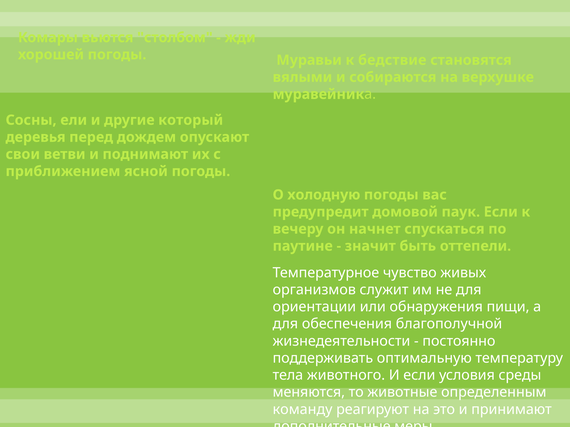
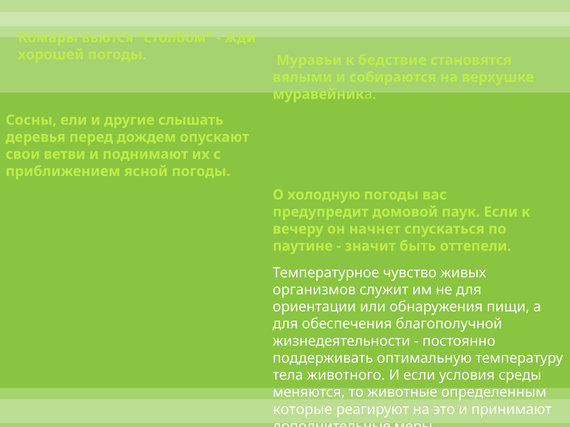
который: который -> слышать (191, 120)
команду: команду -> которые (302, 410)
